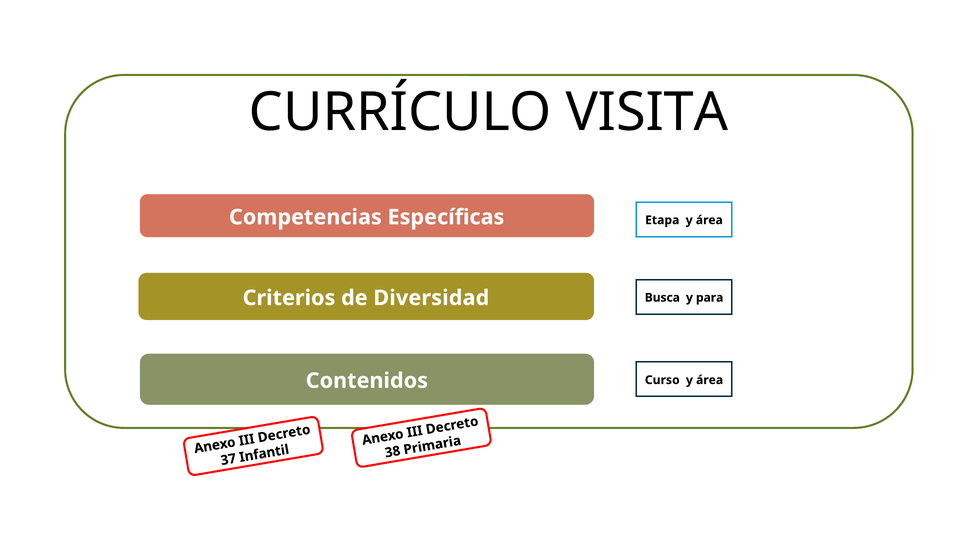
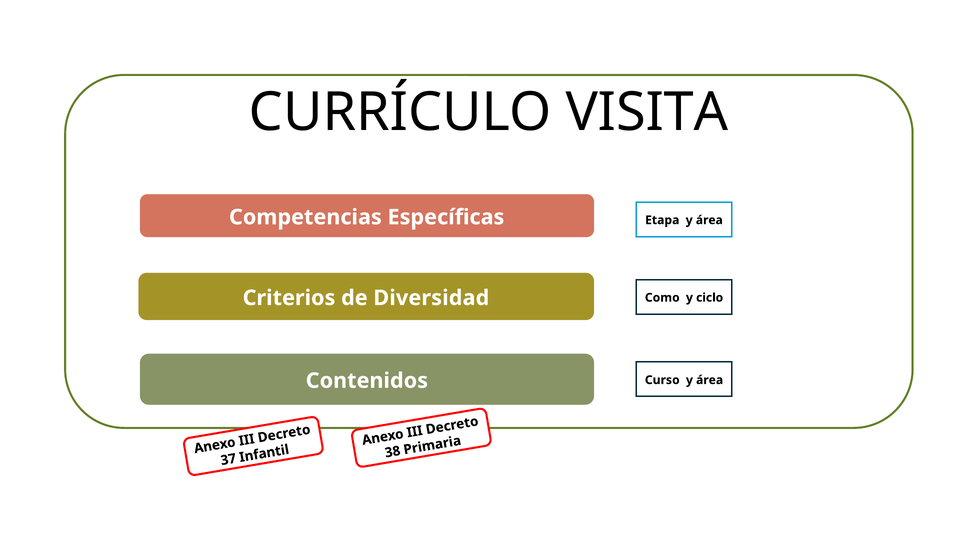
Busca: Busca -> Como (662, 298)
para: para -> ciclo (710, 298)
